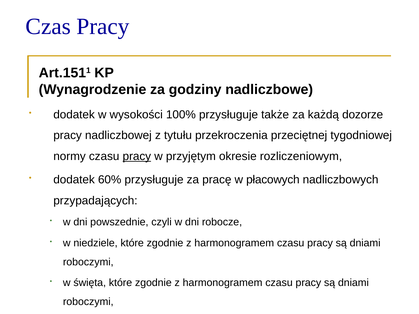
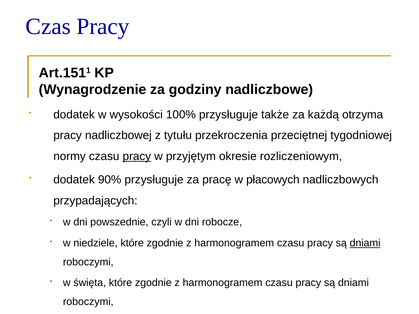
dozorze: dozorze -> otrzyma (363, 115)
60%: 60% -> 90% (110, 180)
dniami underline: none -> present (365, 243)
